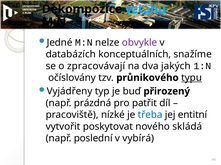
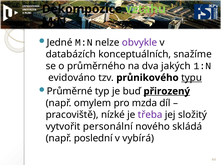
vztahu colour: light blue -> light green (146, 9)
zpracovávají: zpracovávají -> průměrného (96, 66)
očíslovány: očíslovány -> evidováno (72, 78)
Vyjádřeny: Vyjádřeny -> Průměrné (70, 92)
přirozený underline: none -> present (167, 92)
prázdná: prázdná -> omylem (93, 103)
patřit: patřit -> mzda (145, 103)
třeba colour: blue -> purple (150, 115)
entitní: entitní -> složitý (192, 115)
poskytovat: poskytovat -> personální (108, 127)
